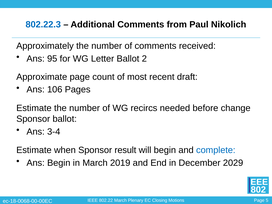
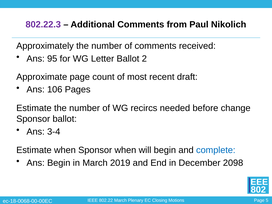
802.22.3 colour: blue -> purple (43, 24)
Sponsor result: result -> when (125, 150)
2029: 2029 -> 2098 (233, 163)
